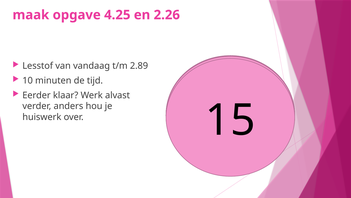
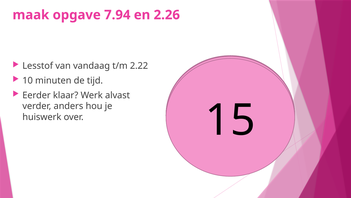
4.25: 4.25 -> 7.94 (117, 15)
2.89: 2.89 -> 2.22 (139, 66)
